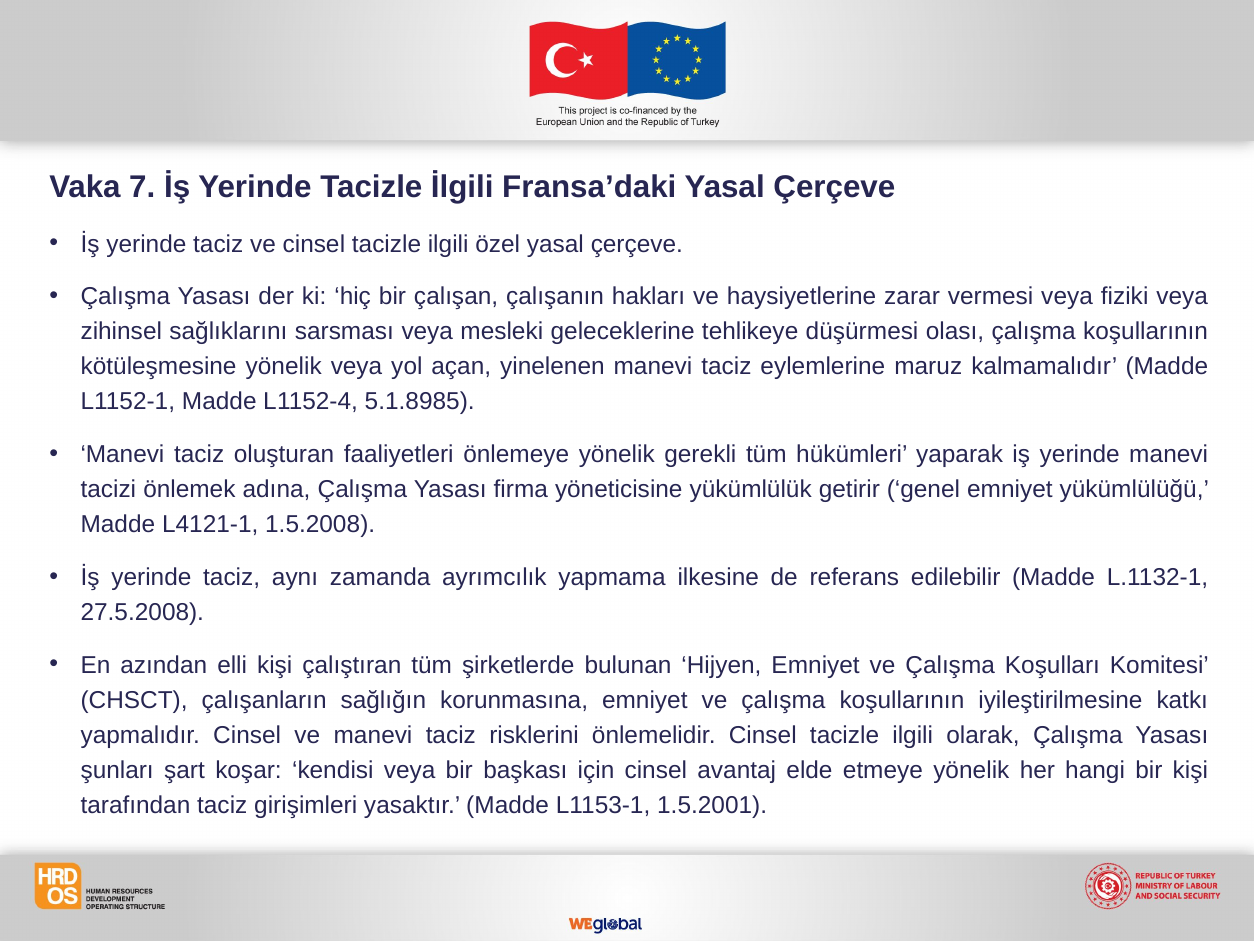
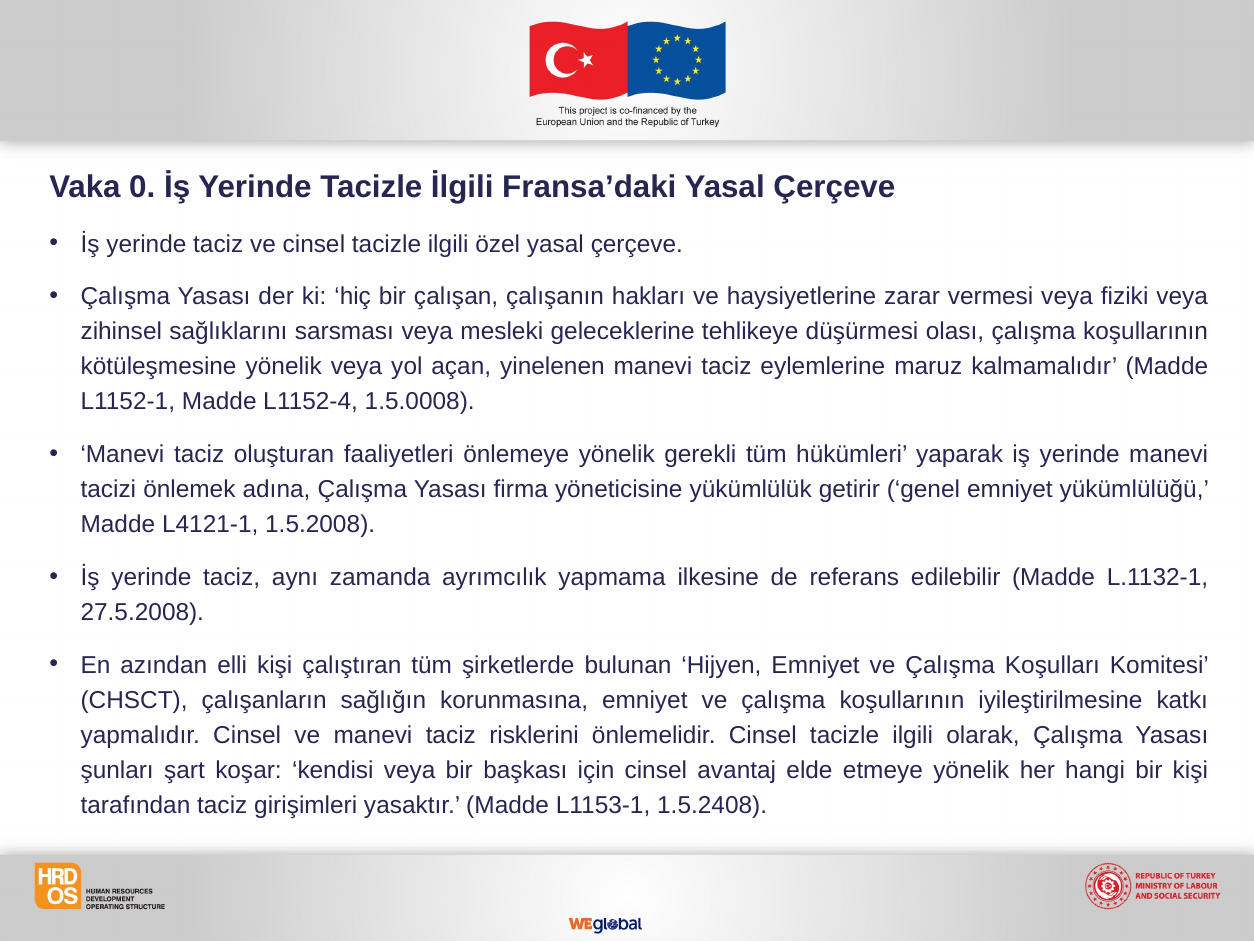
7: 7 -> 0 (142, 187)
5.1.8985: 5.1.8985 -> 1.5.0008 (420, 402)
1.5.2001: 1.5.2001 -> 1.5.2408 (712, 805)
